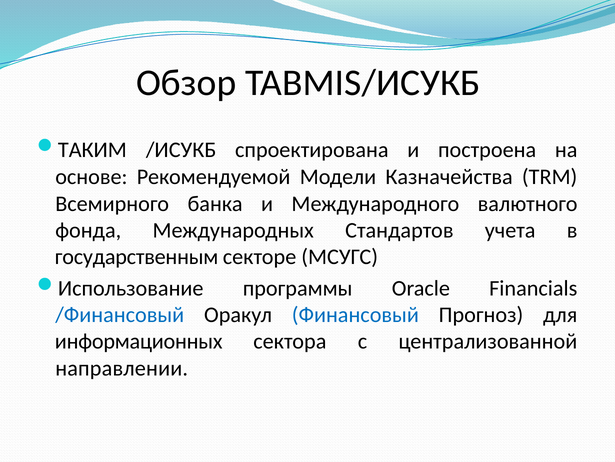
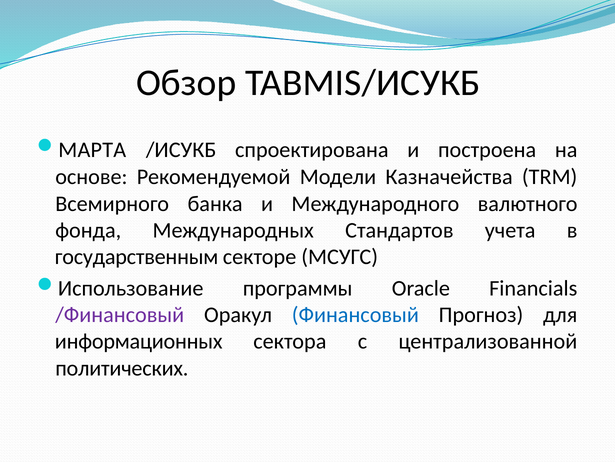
ТАКИМ: ТАКИМ -> МАРТА (92, 150)
/Финансовый colour: blue -> purple (120, 314)
направлении: направлении -> политических (122, 368)
